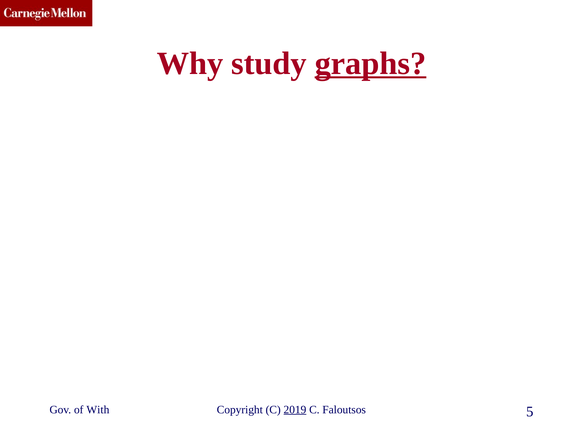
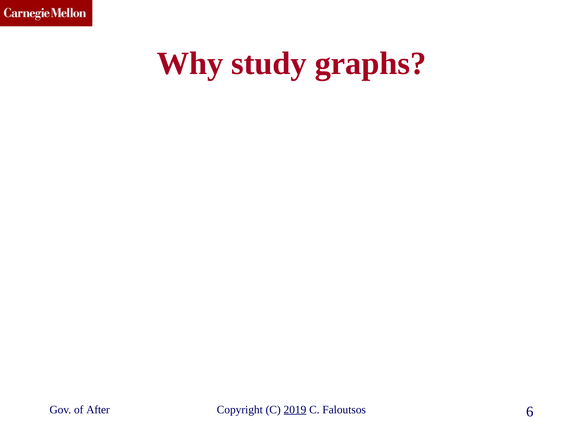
graphs underline: present -> none (371, 63)
With: With -> After (98, 409)
5: 5 -> 6 (530, 411)
